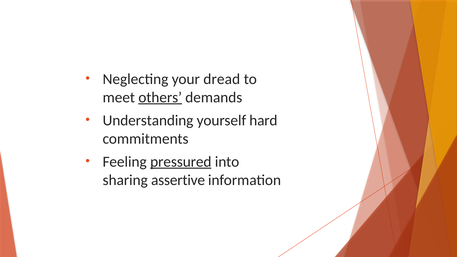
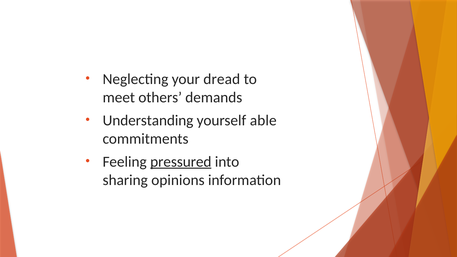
others underline: present -> none (160, 97)
hard: hard -> able (263, 120)
assertive: assertive -> opinions (178, 180)
